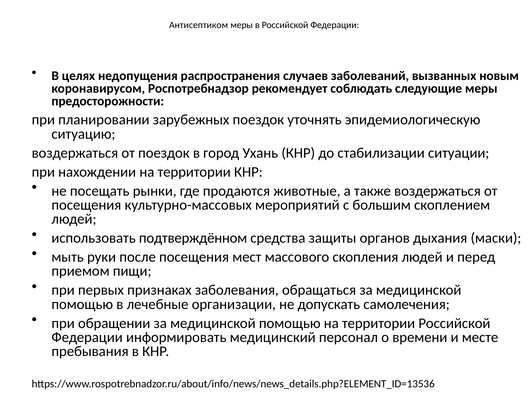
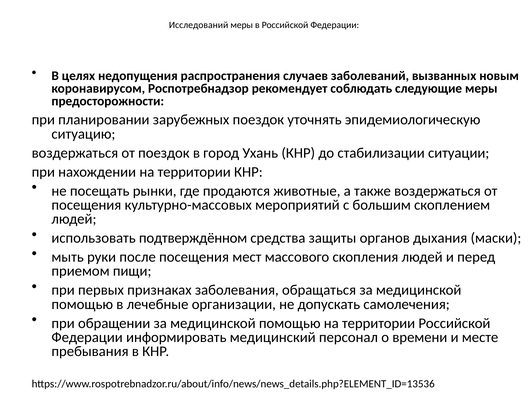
Антисептиком: Антисептиком -> Исследований (199, 25)
